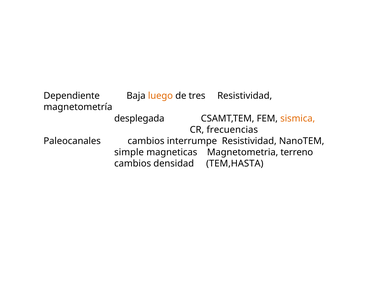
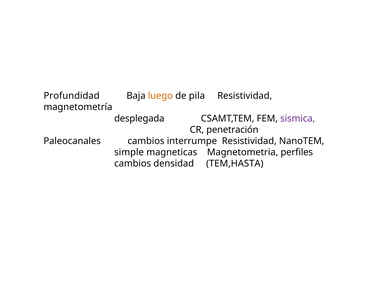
Dependiente: Dependiente -> Profundidad (72, 96)
tres: tres -> pila (197, 96)
sismica colour: orange -> purple (298, 118)
frecuencias: frecuencias -> penetración (232, 129)
terreno: terreno -> perfiles (297, 152)
